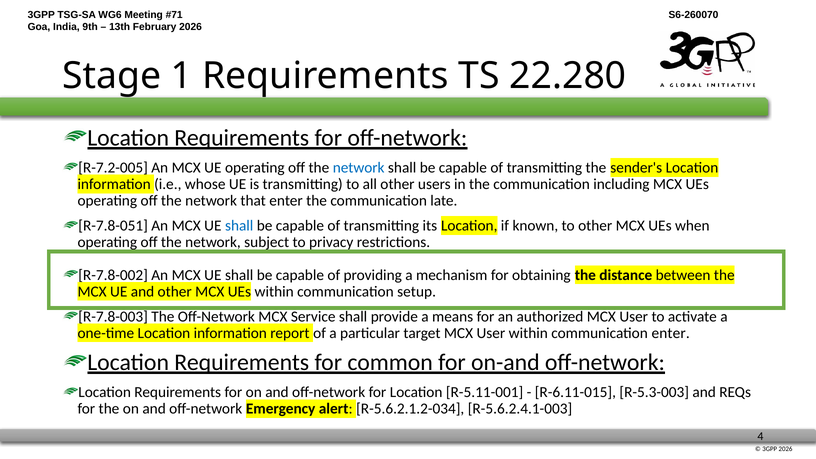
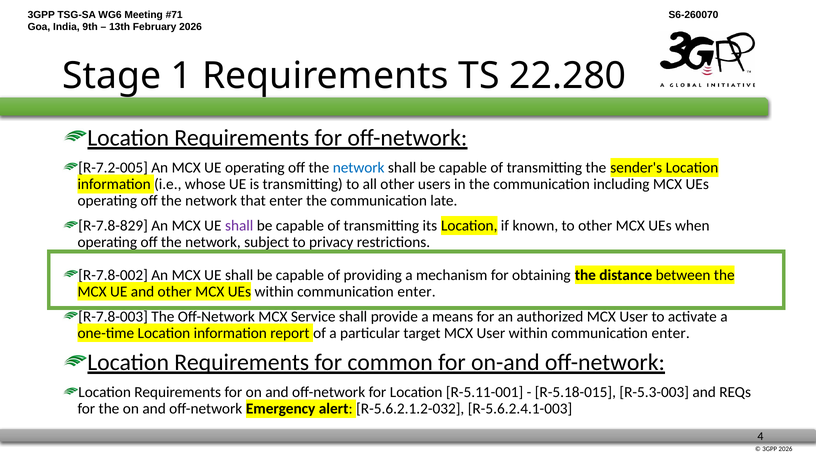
R-7.8-051: R-7.8-051 -> R-7.8-829 (113, 226)
shall colour: blue -> purple (239, 226)
UEs within communication setup: setup -> enter (417, 291)
R-6.11-015: R-6.11-015 -> R-5.18-015 (575, 392)
R-5.6.2.1.2-034: R-5.6.2.1.2-034 -> R-5.6.2.1.2-032 (410, 409)
